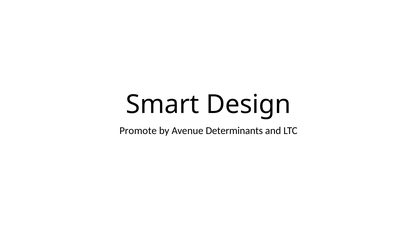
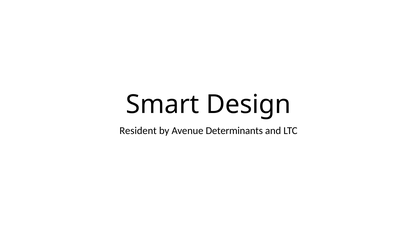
Promote: Promote -> Resident (138, 130)
